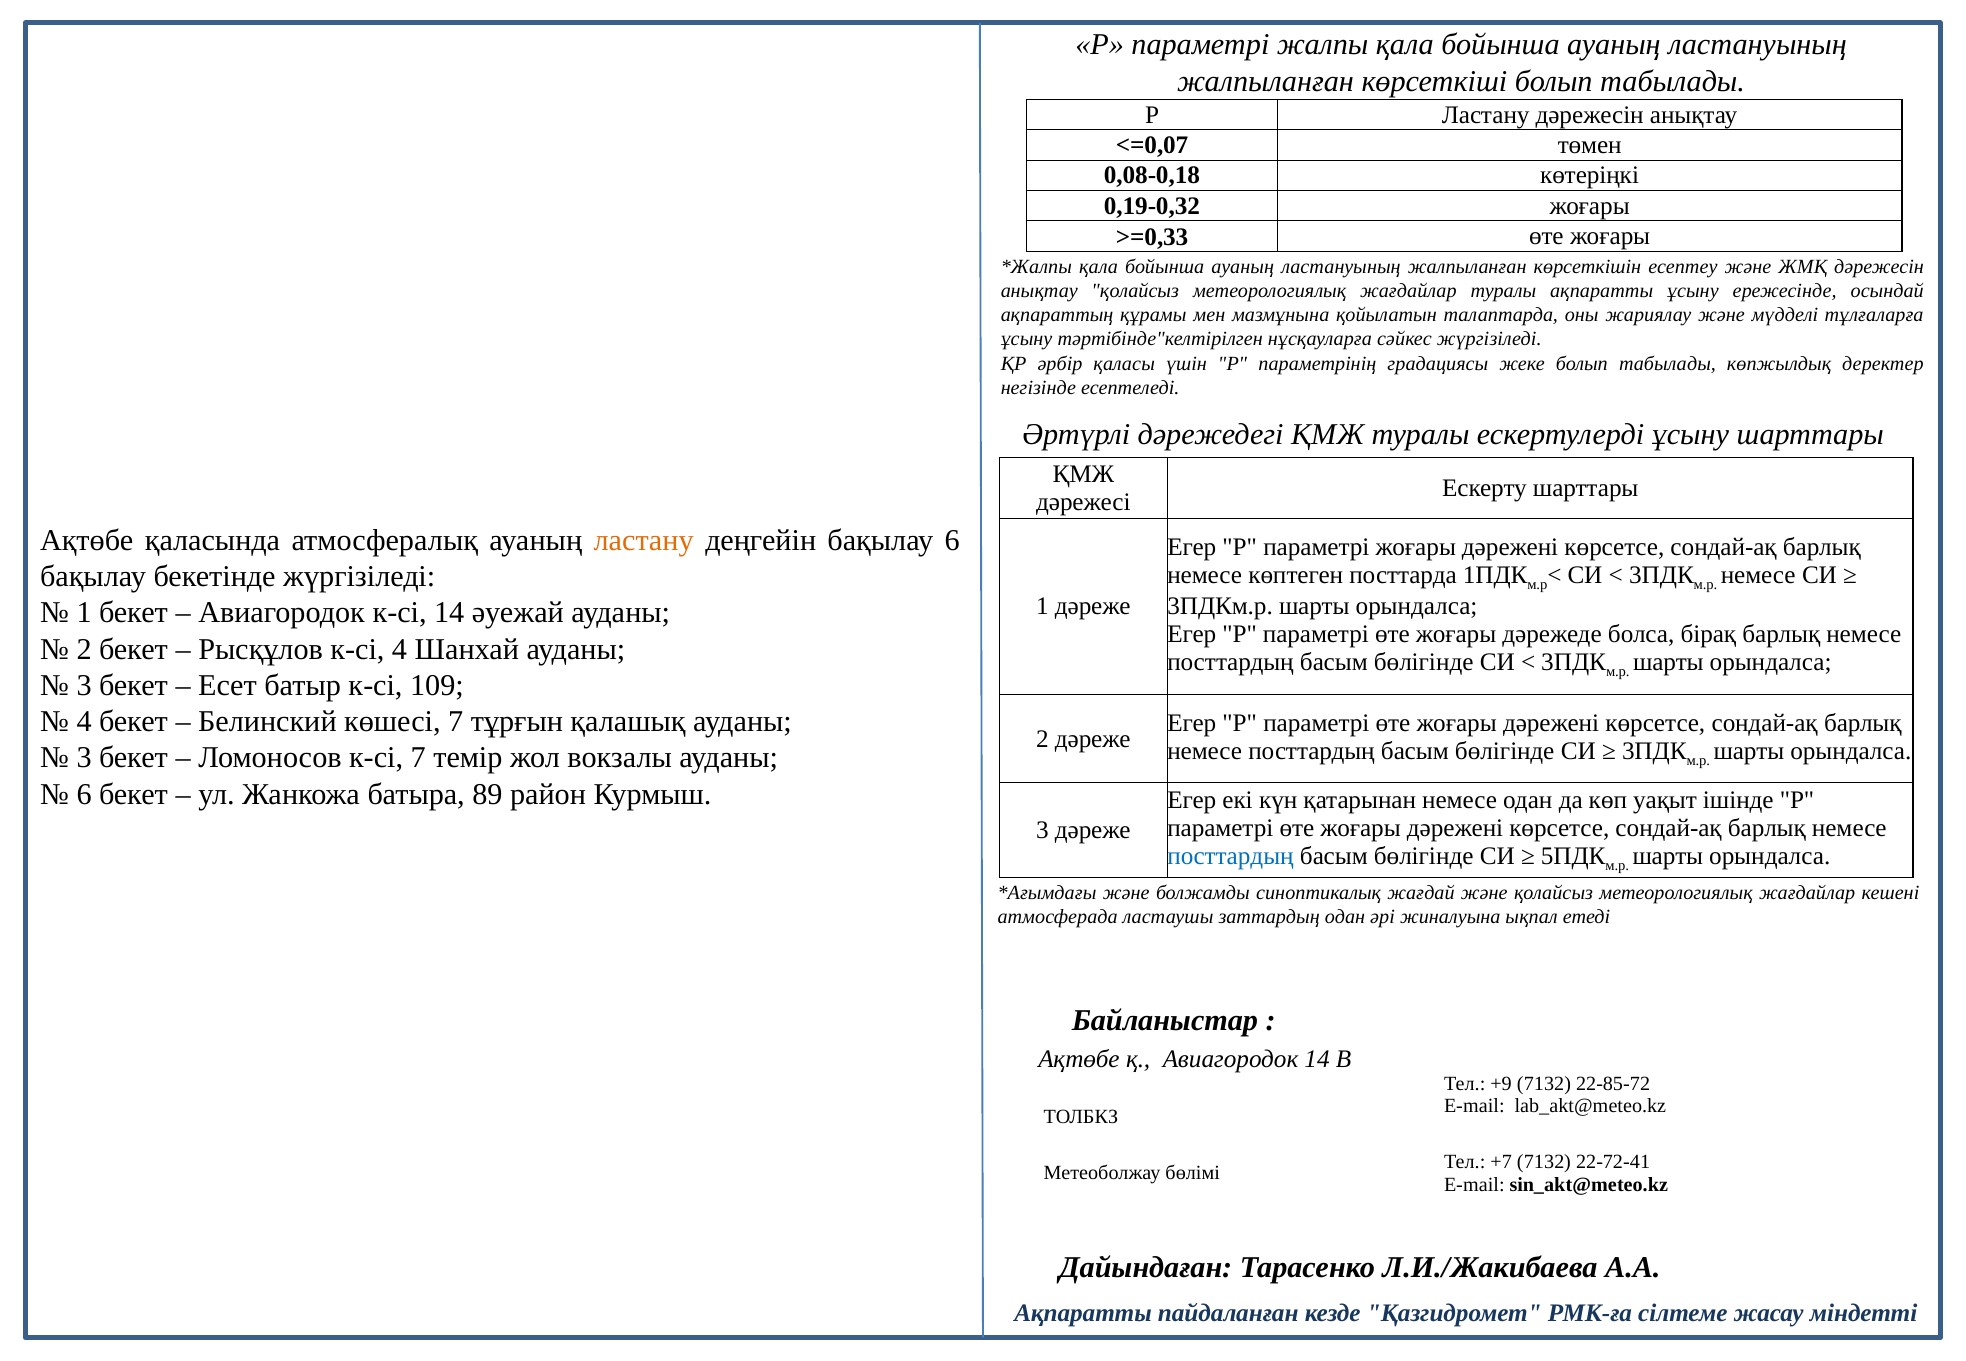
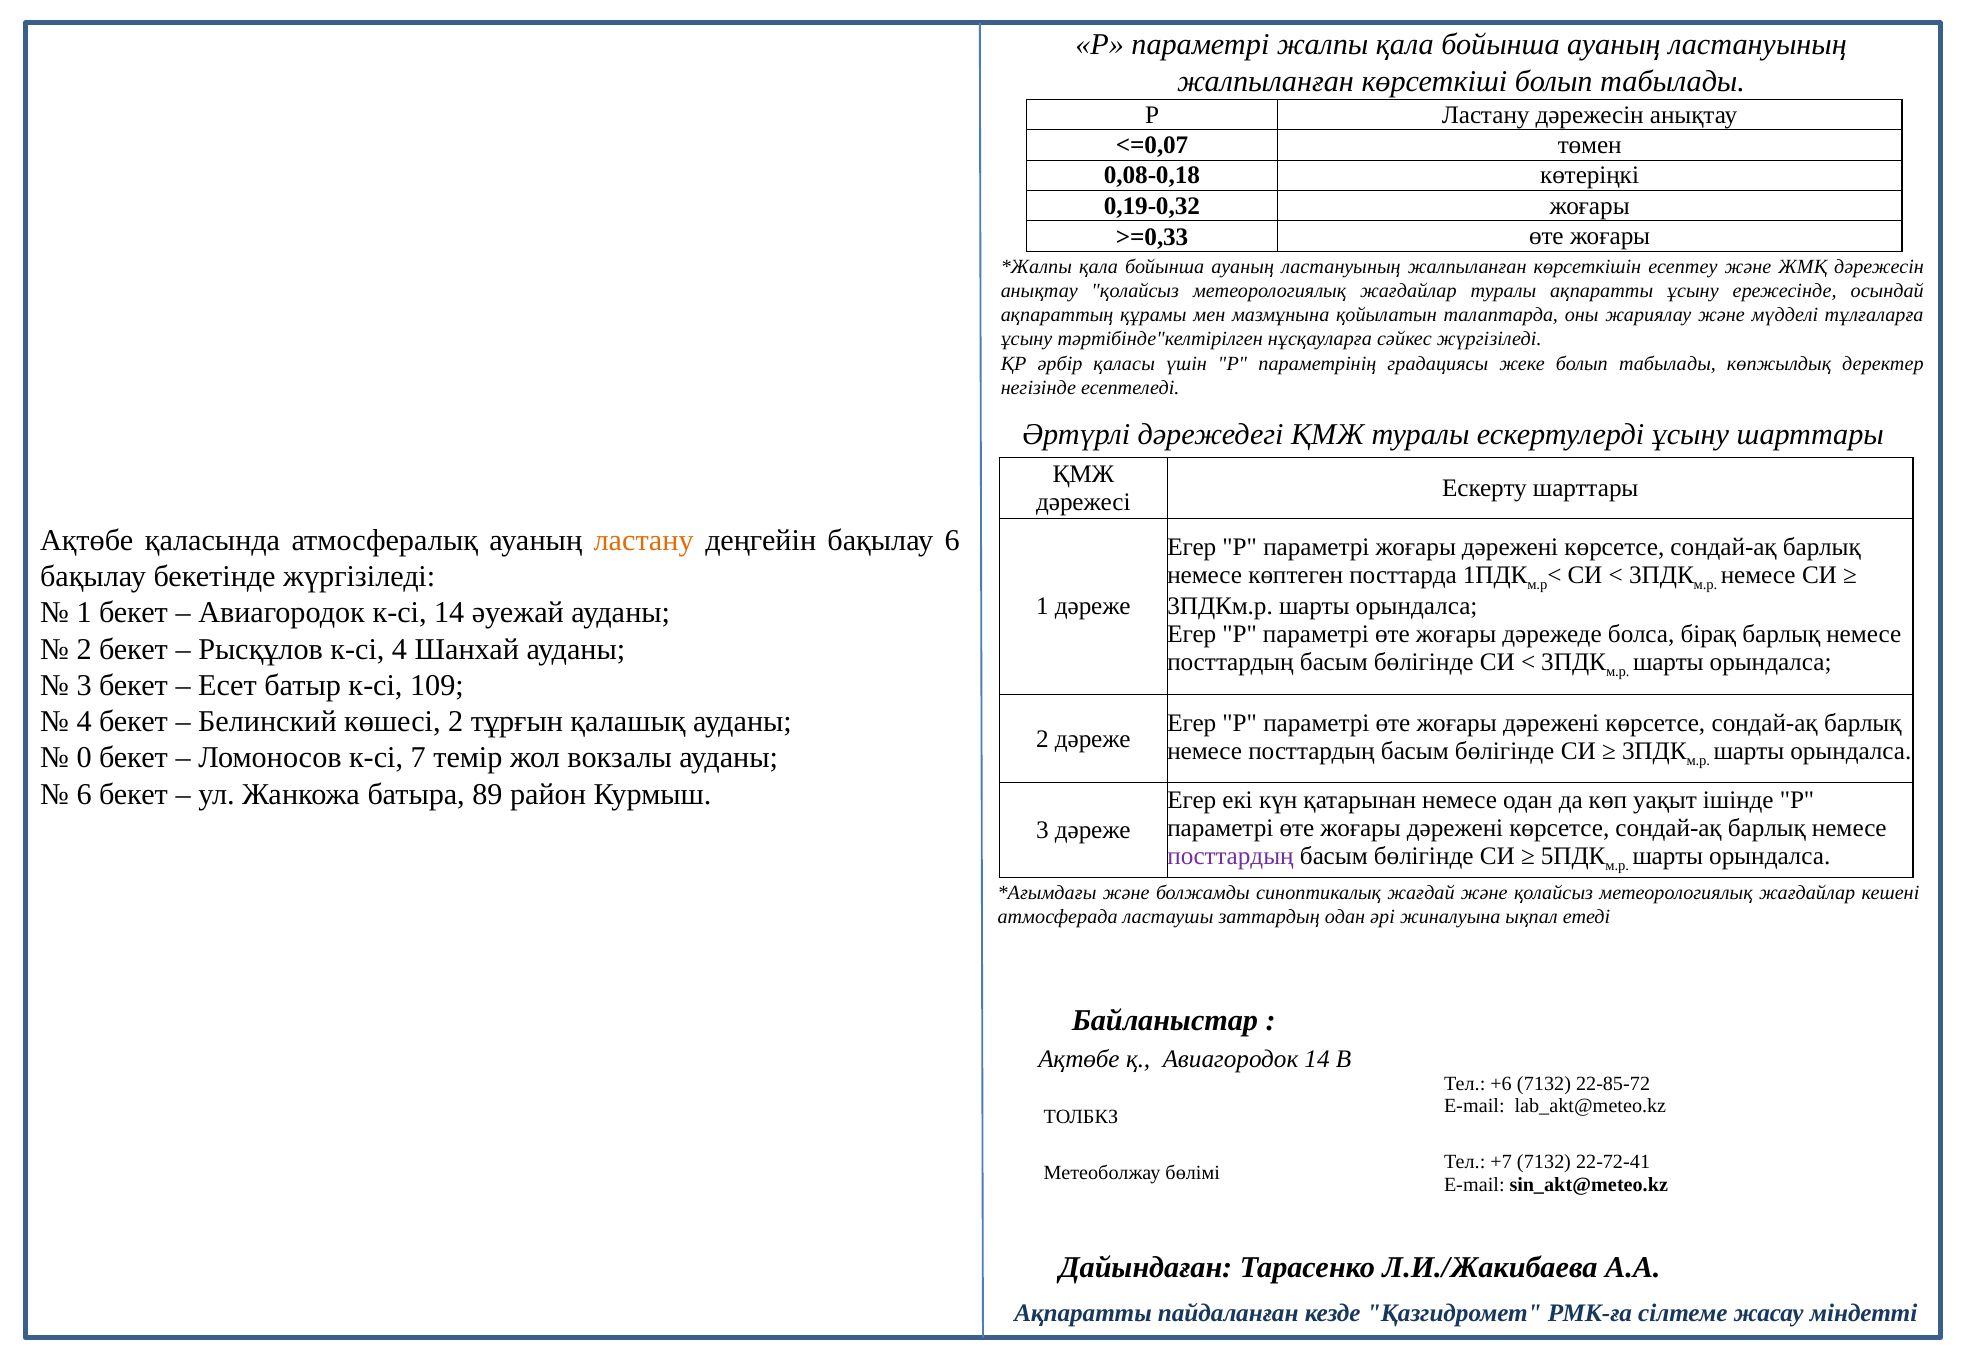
көшесі 7: 7 -> 2 (456, 722)
3: 3 -> 0 (84, 758)
посттардың colour: blue -> purple (1231, 856)
+9: +9 -> +6 (1501, 1084)
